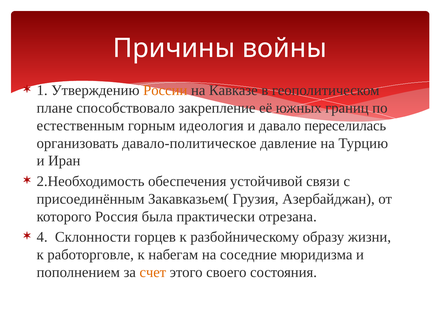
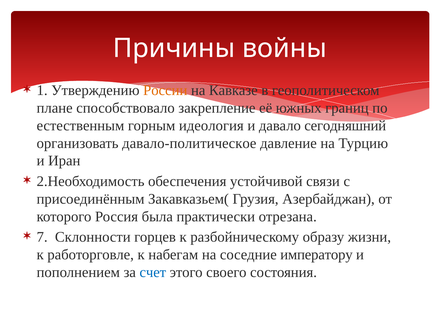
переселилась: переселилась -> сегодняшний (345, 126)
4: 4 -> 7 (42, 237)
мюридизма: мюридизма -> императору (316, 255)
счет colour: orange -> blue (153, 272)
